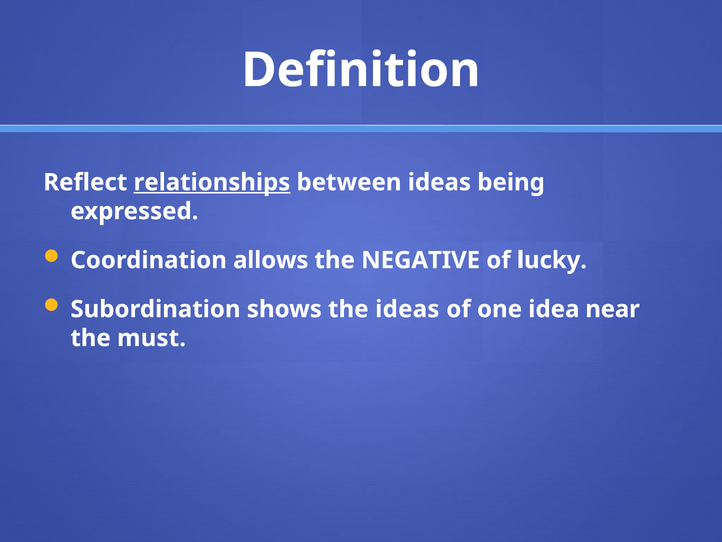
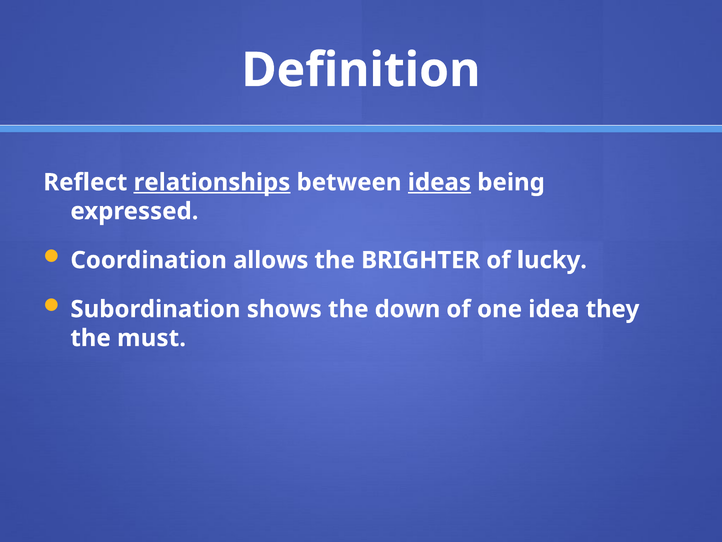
ideas underline: none -> present (439, 182)
NEGATIVE: NEGATIVE -> BRIGHTER (421, 260)
the ideas: ideas -> down (408, 309)
near: near -> they (613, 309)
